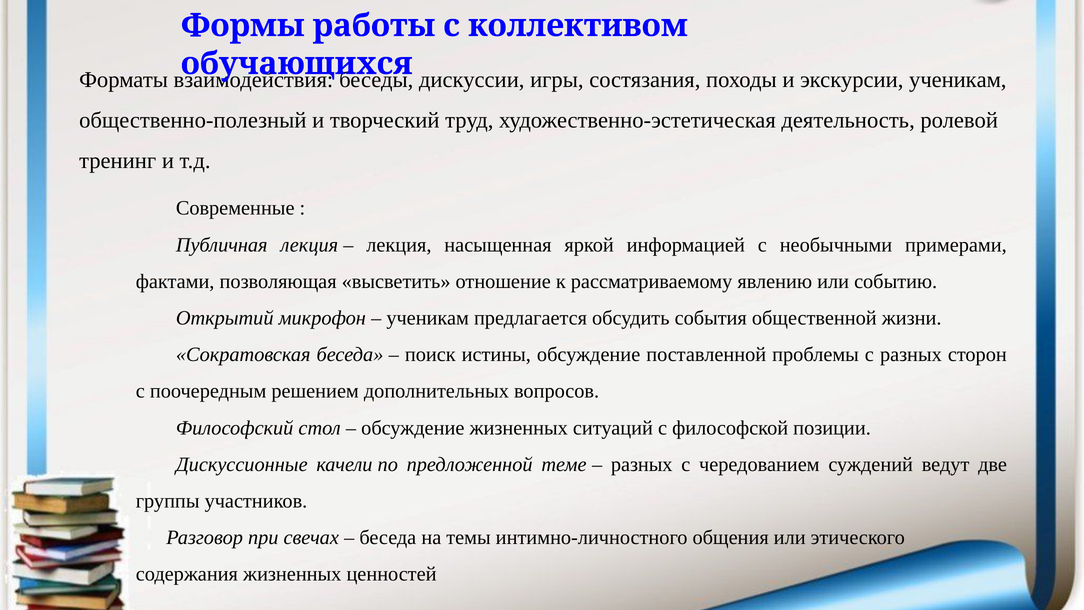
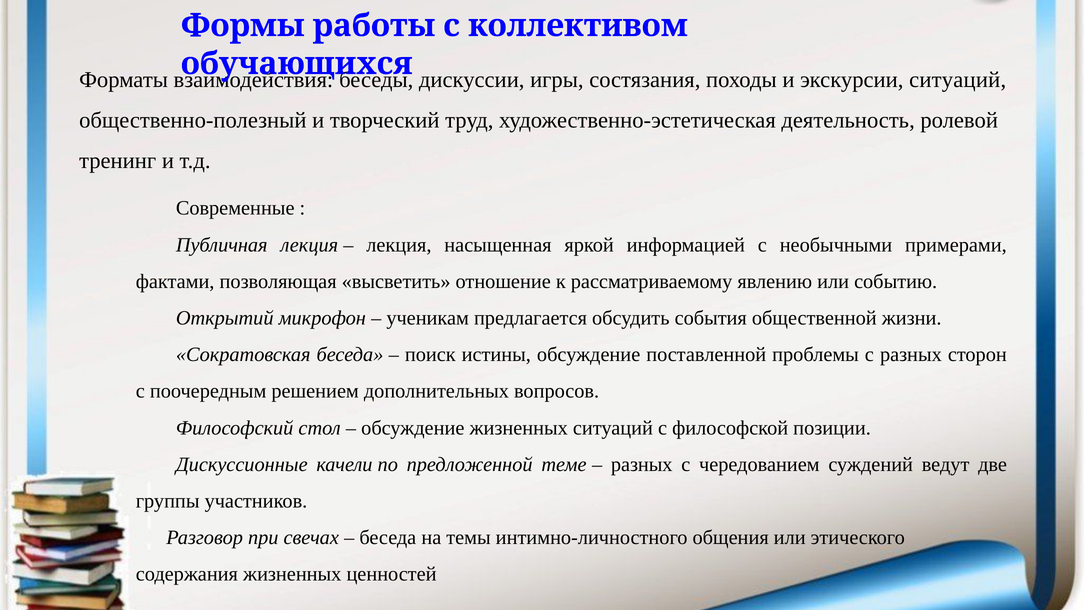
экскурсии ученикам: ученикам -> ситуаций (958, 80)
